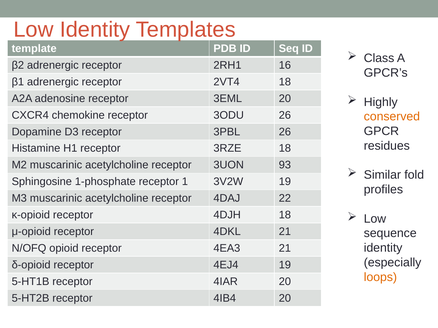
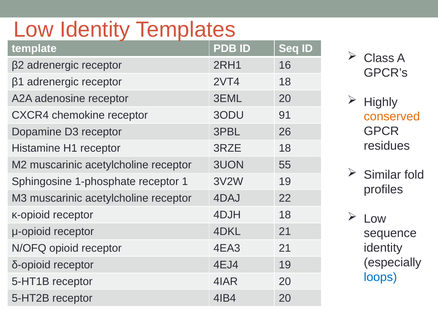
3ODU 26: 26 -> 91 (285, 115)
93: 93 -> 55 (285, 165)
loops colour: orange -> blue (380, 277)
